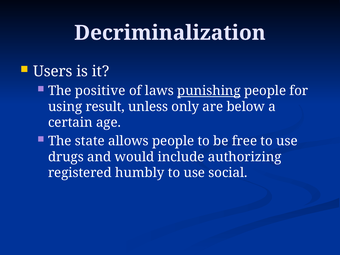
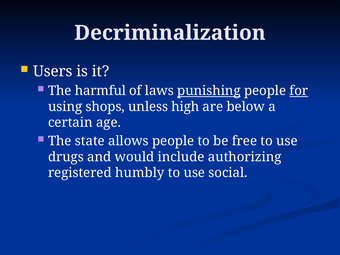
positive: positive -> harmful (100, 91)
for underline: none -> present (299, 91)
result: result -> shops (105, 107)
only: only -> high (185, 107)
